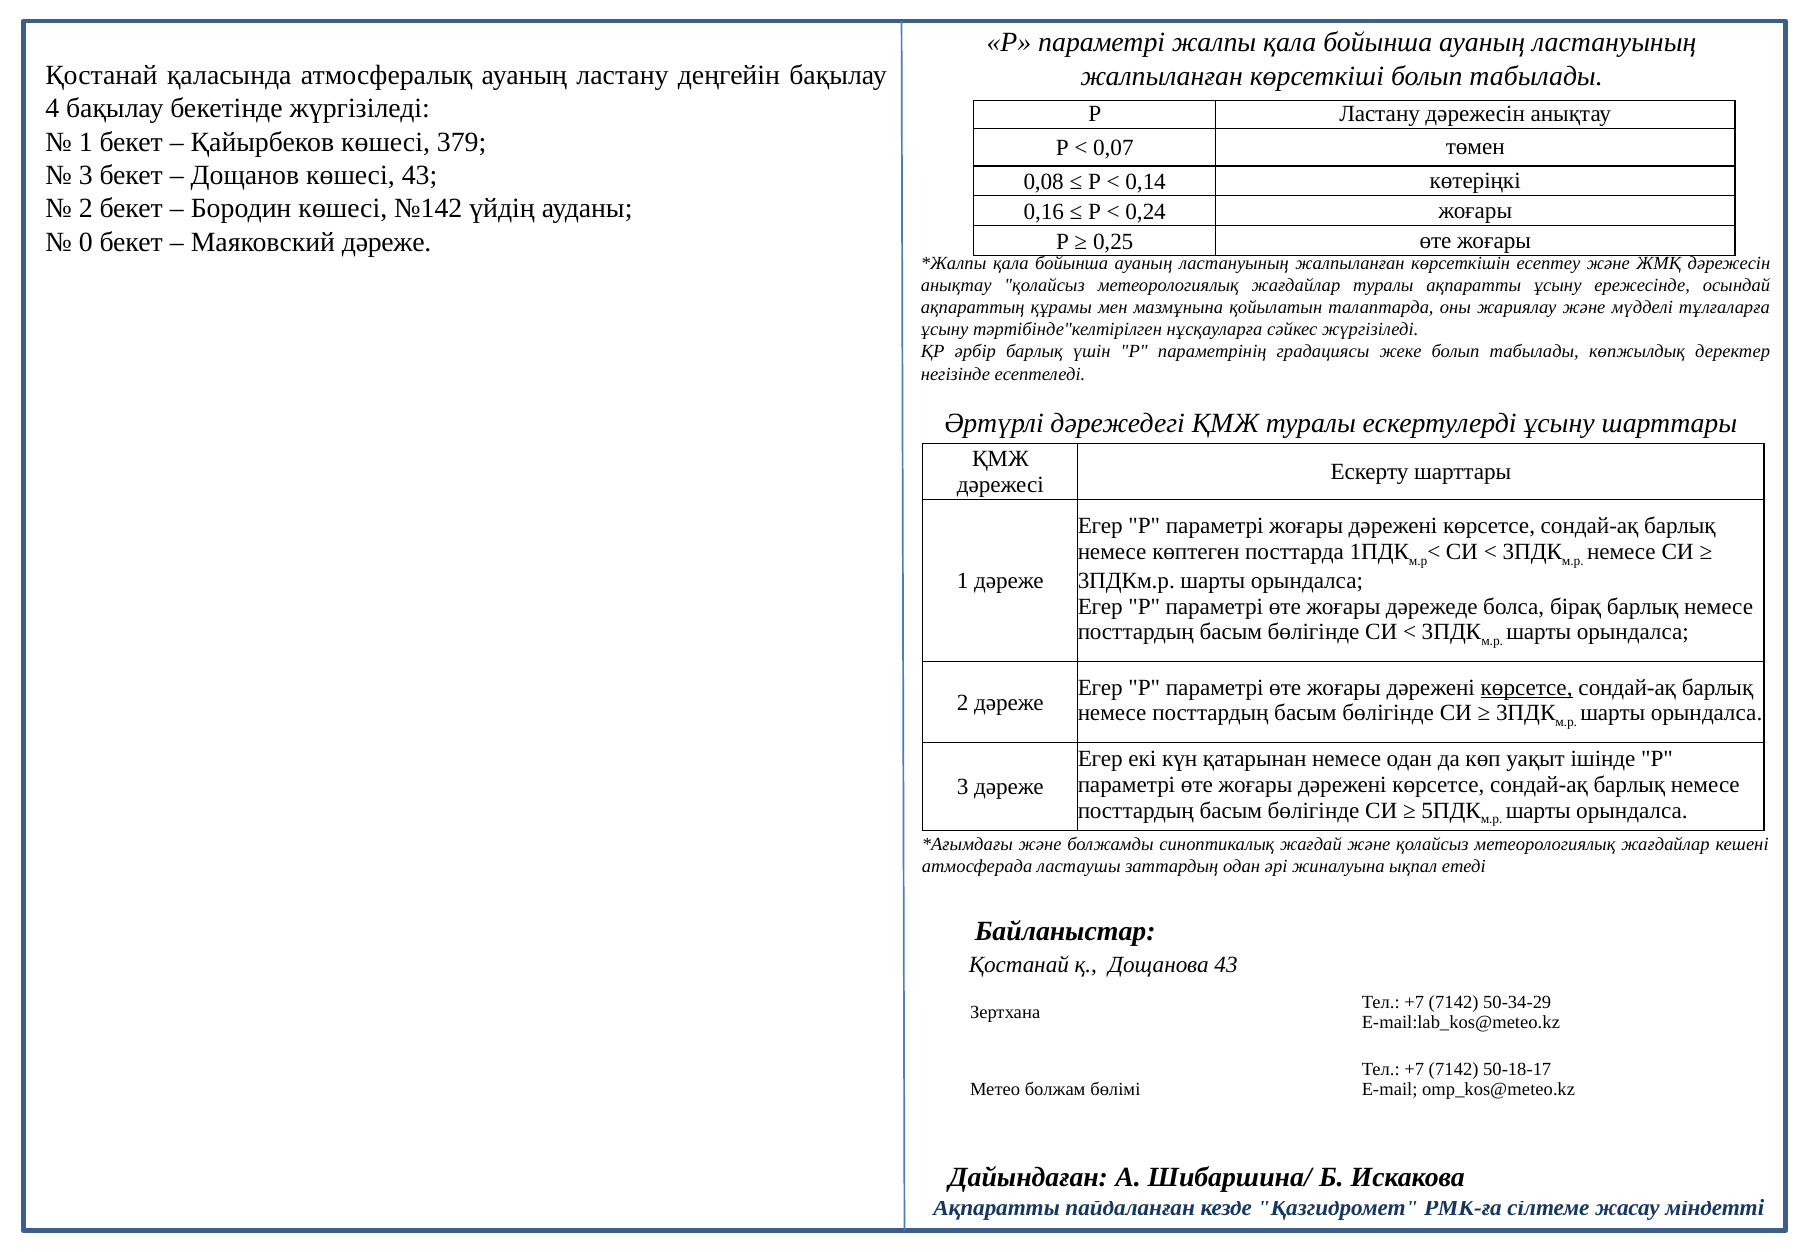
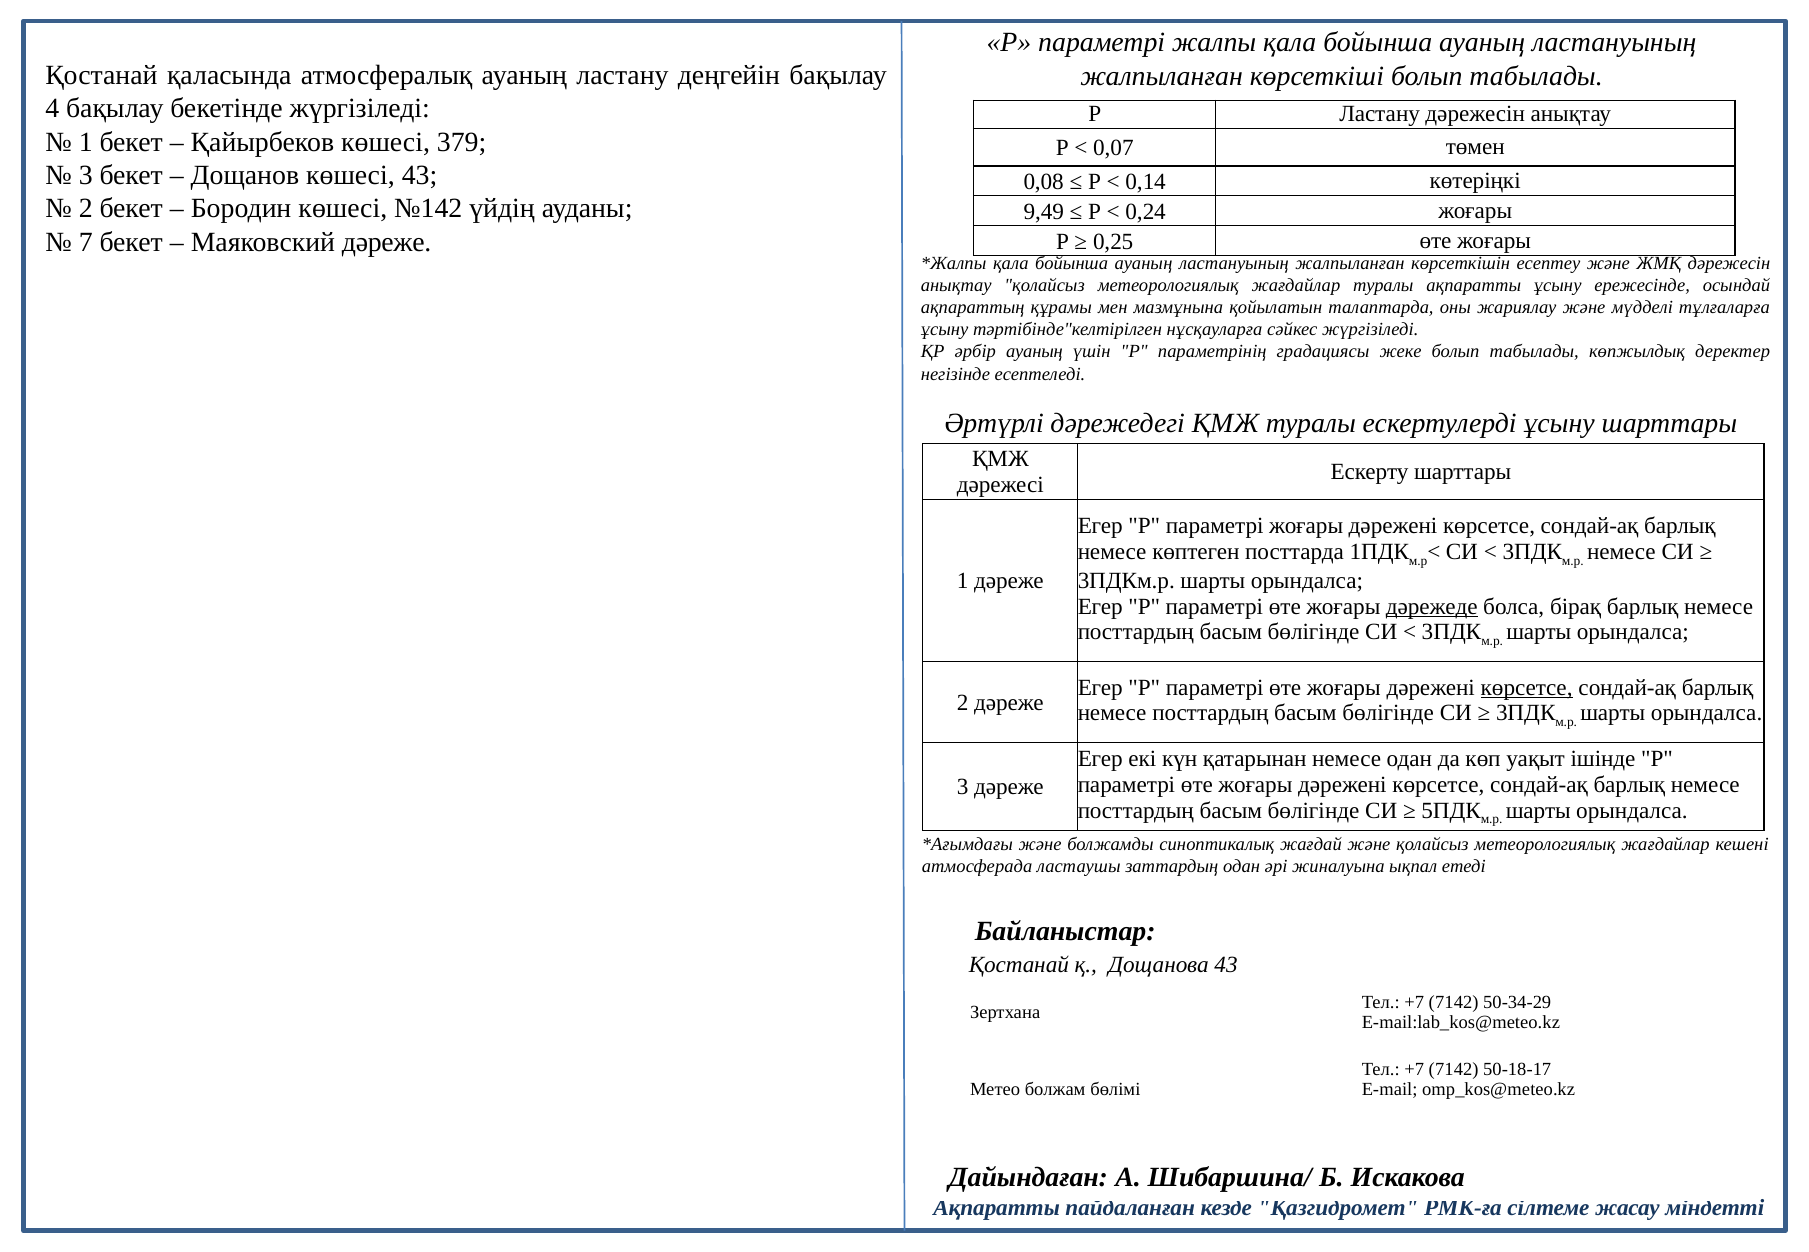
0,16: 0,16 -> 9,49 (1044, 212)
0: 0 -> 7 (86, 242)
әрбір барлық: барлық -> ауаның (1034, 352)
дәрежеде underline: none -> present (1432, 607)
